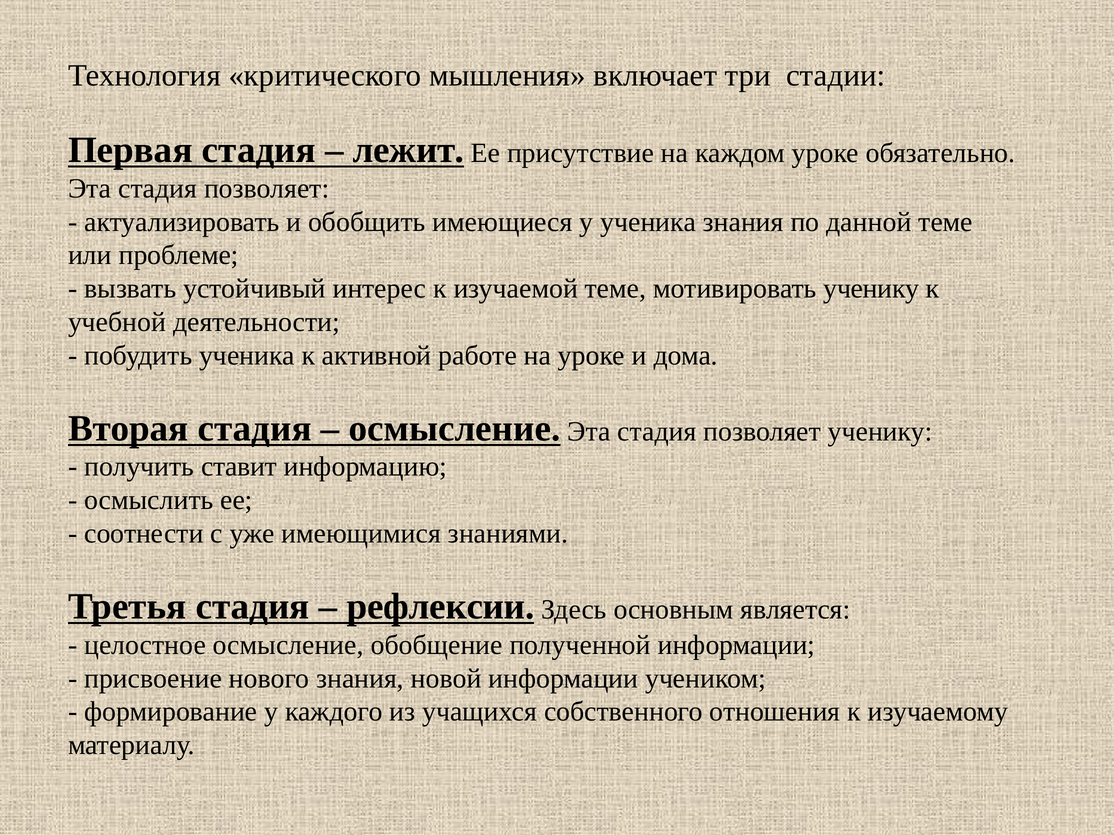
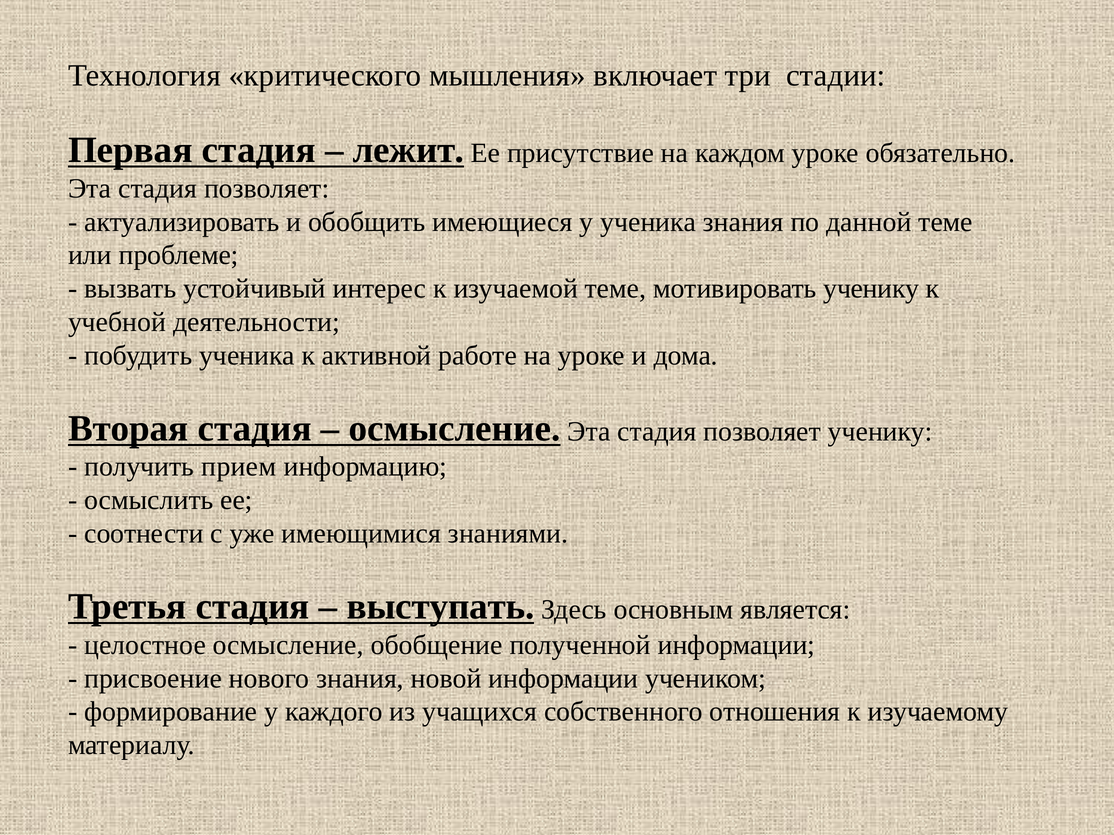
ставит: ставит -> прием (239, 467)
рефлексии: рефлексии -> выступать (441, 607)
